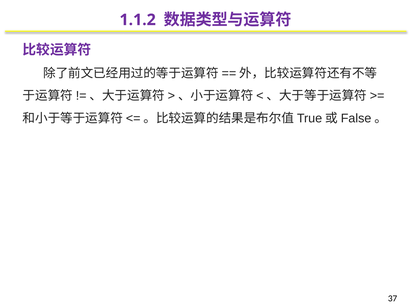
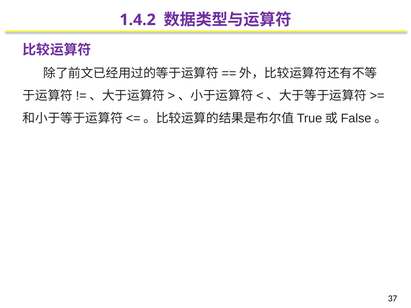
1.1.2: 1.1.2 -> 1.4.2 (138, 20)
